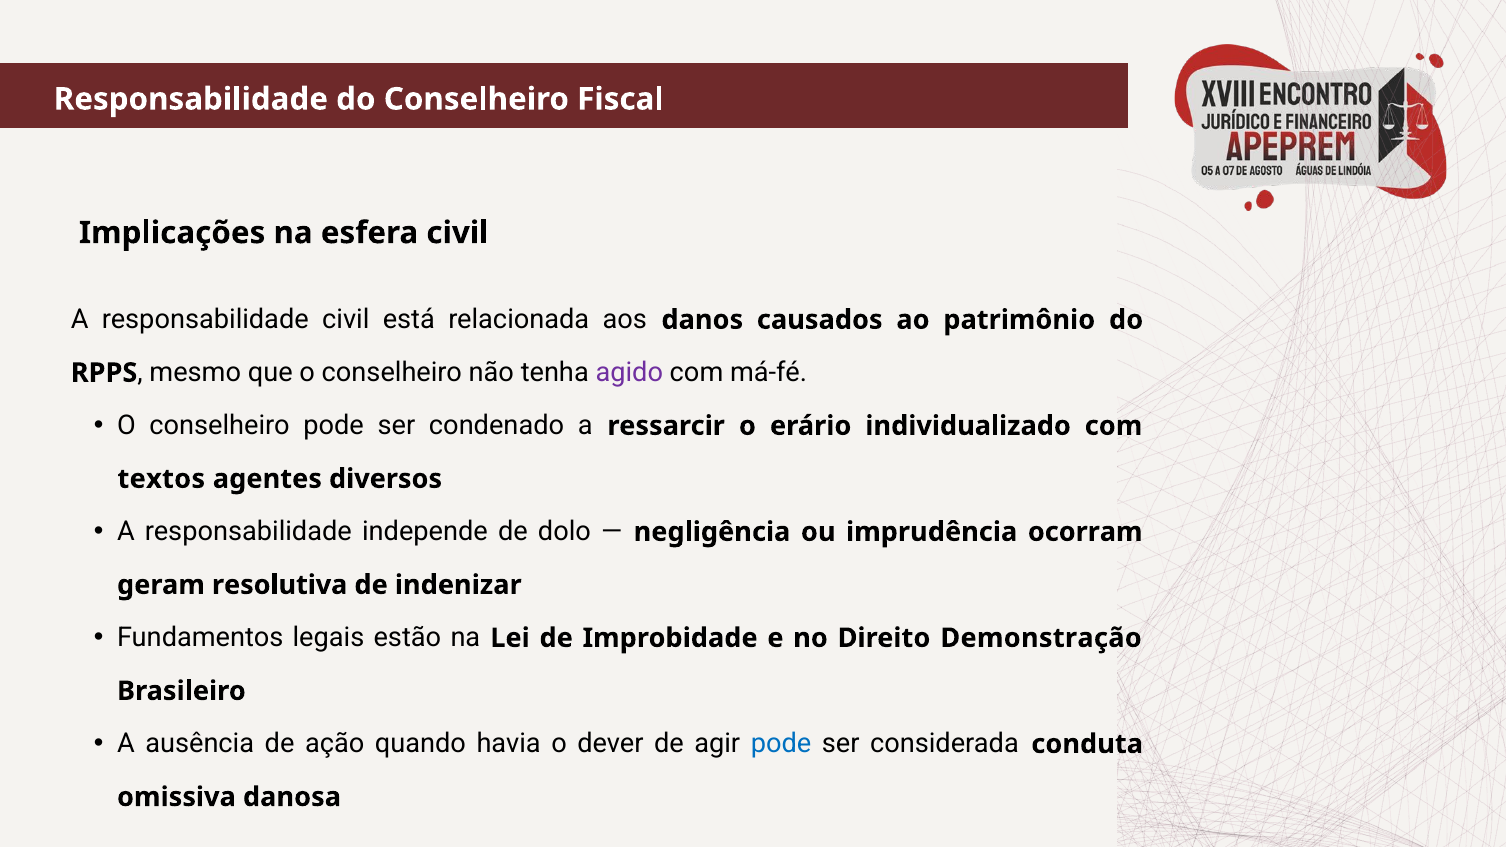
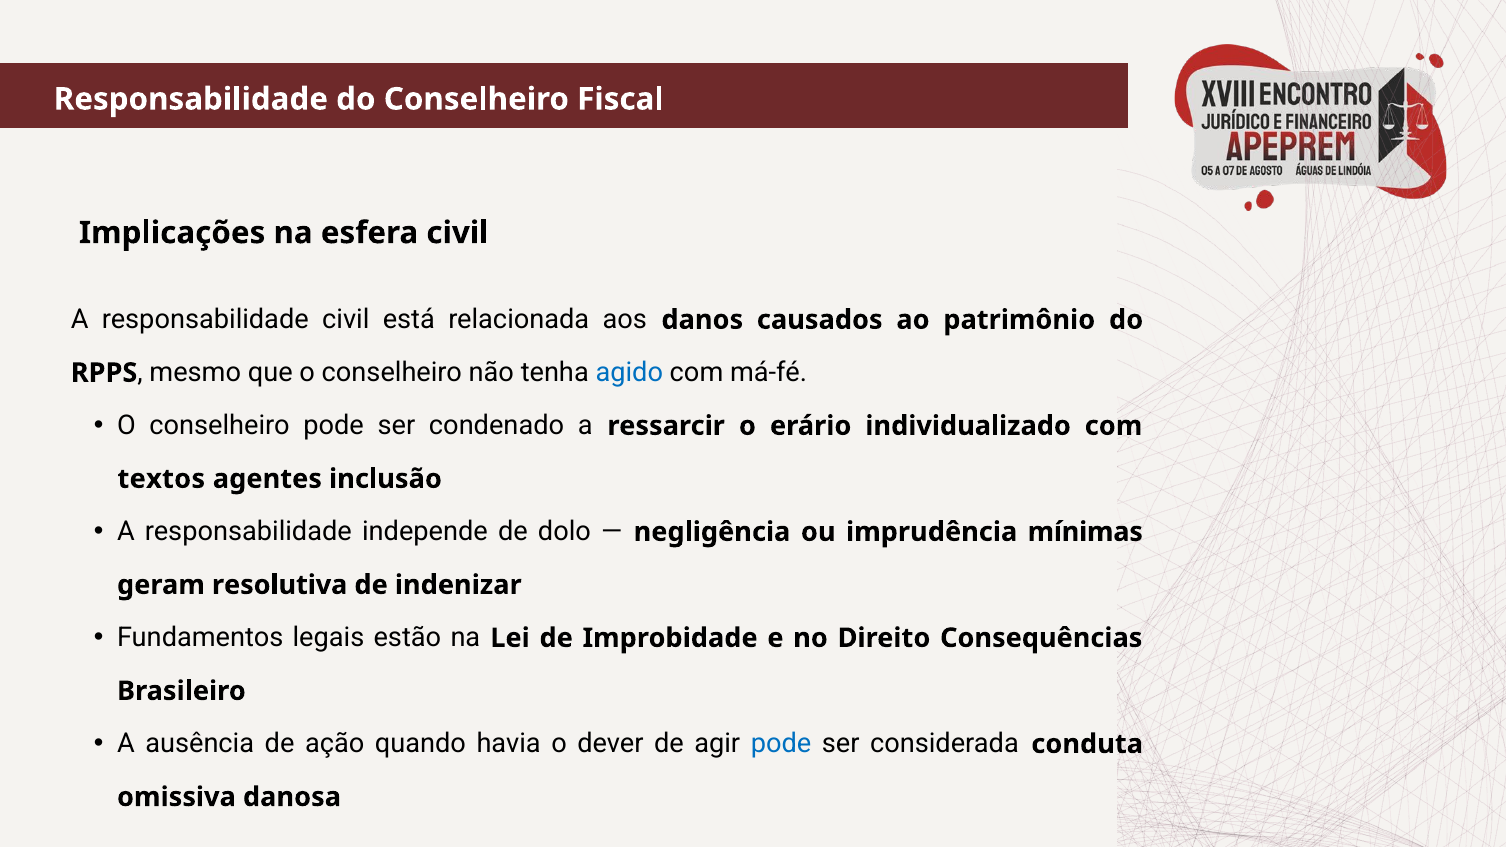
agido colour: purple -> blue (629, 373)
diversos: diversos -> inclusão (385, 479)
ocorram: ocorram -> mínimas (1085, 532)
Demonstração: Demonstração -> Consequências (1041, 638)
